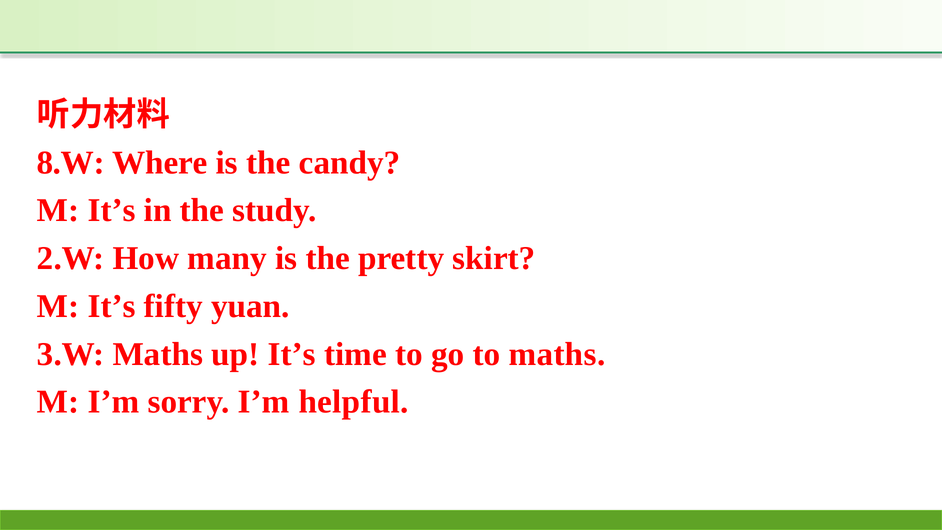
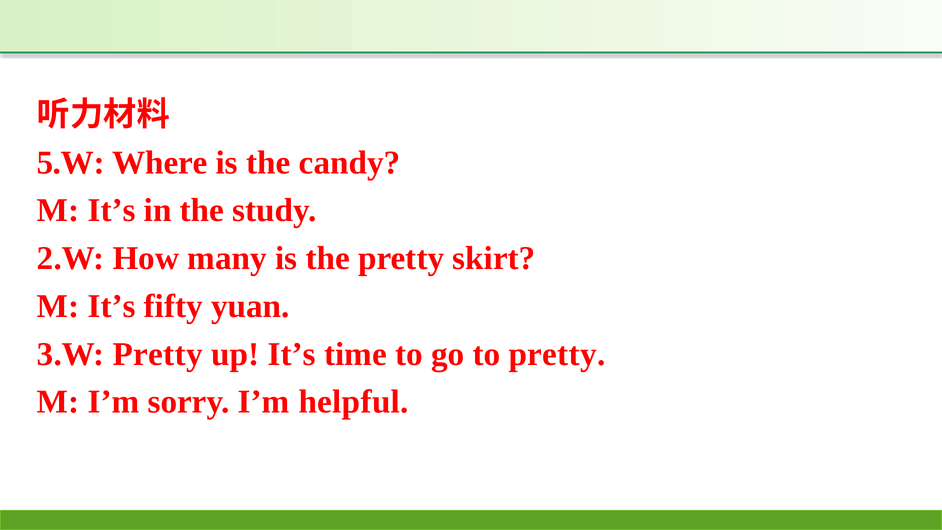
8.W: 8.W -> 5.W (71, 163)
3.W Maths: Maths -> Pretty (158, 354)
to maths: maths -> pretty (557, 354)
